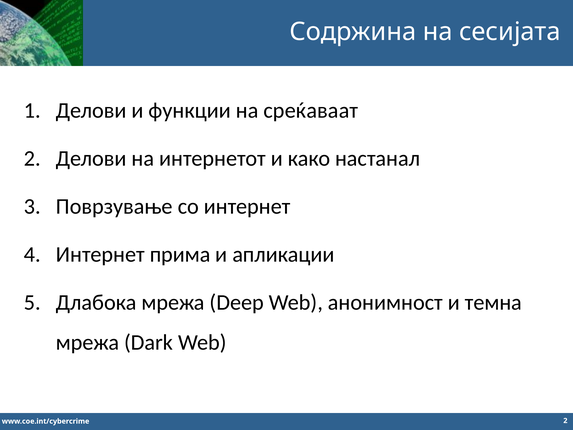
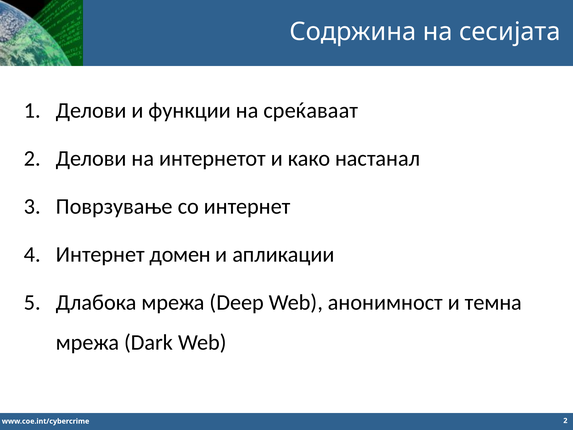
прима: прима -> домен (180, 254)
